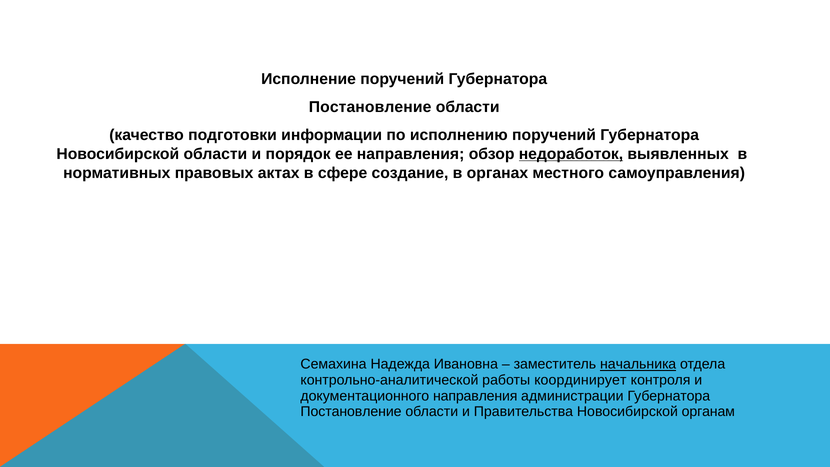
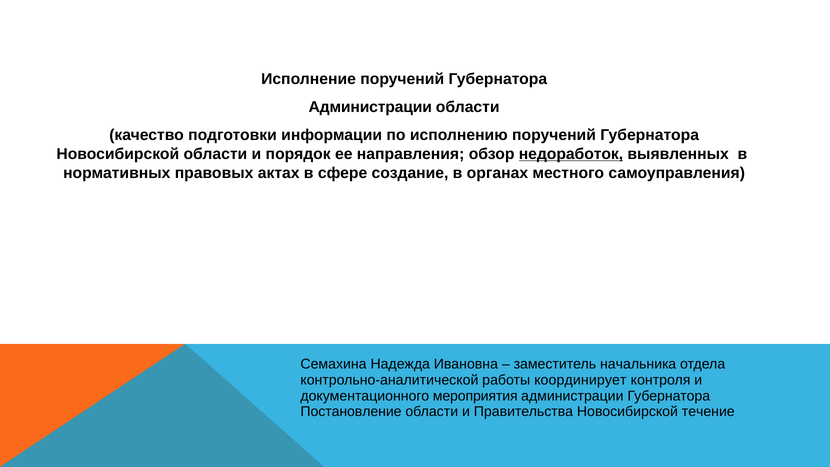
Постановление: Постановление -> Администрации (370, 107)
начальника underline: present -> none (638, 364)
документационного направления: направления -> мероприятия (475, 396)
органам: органам -> течение (708, 411)
